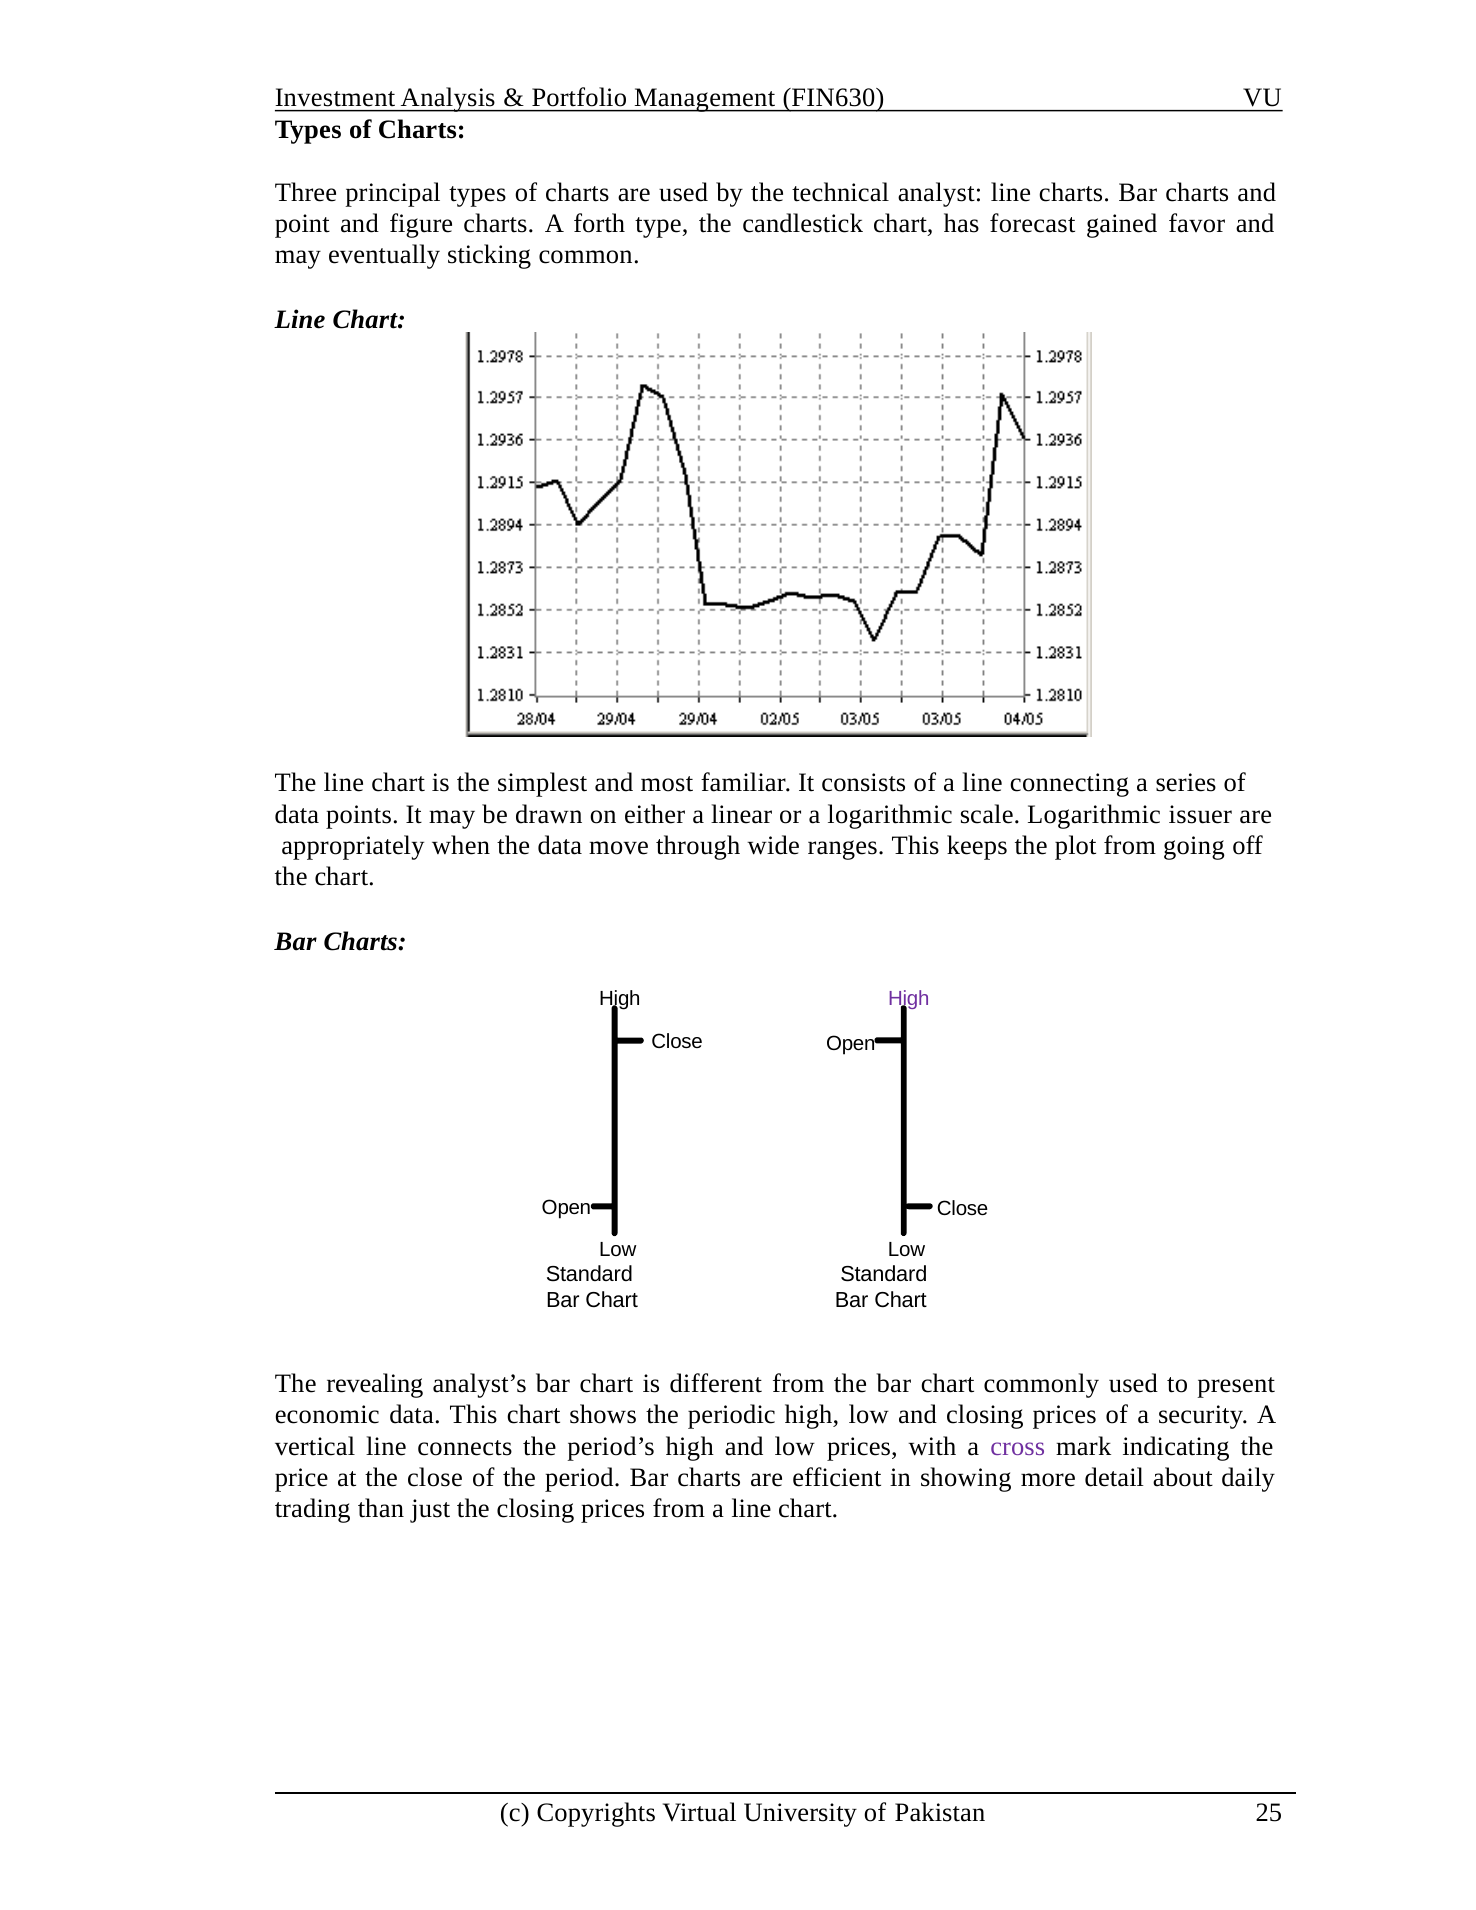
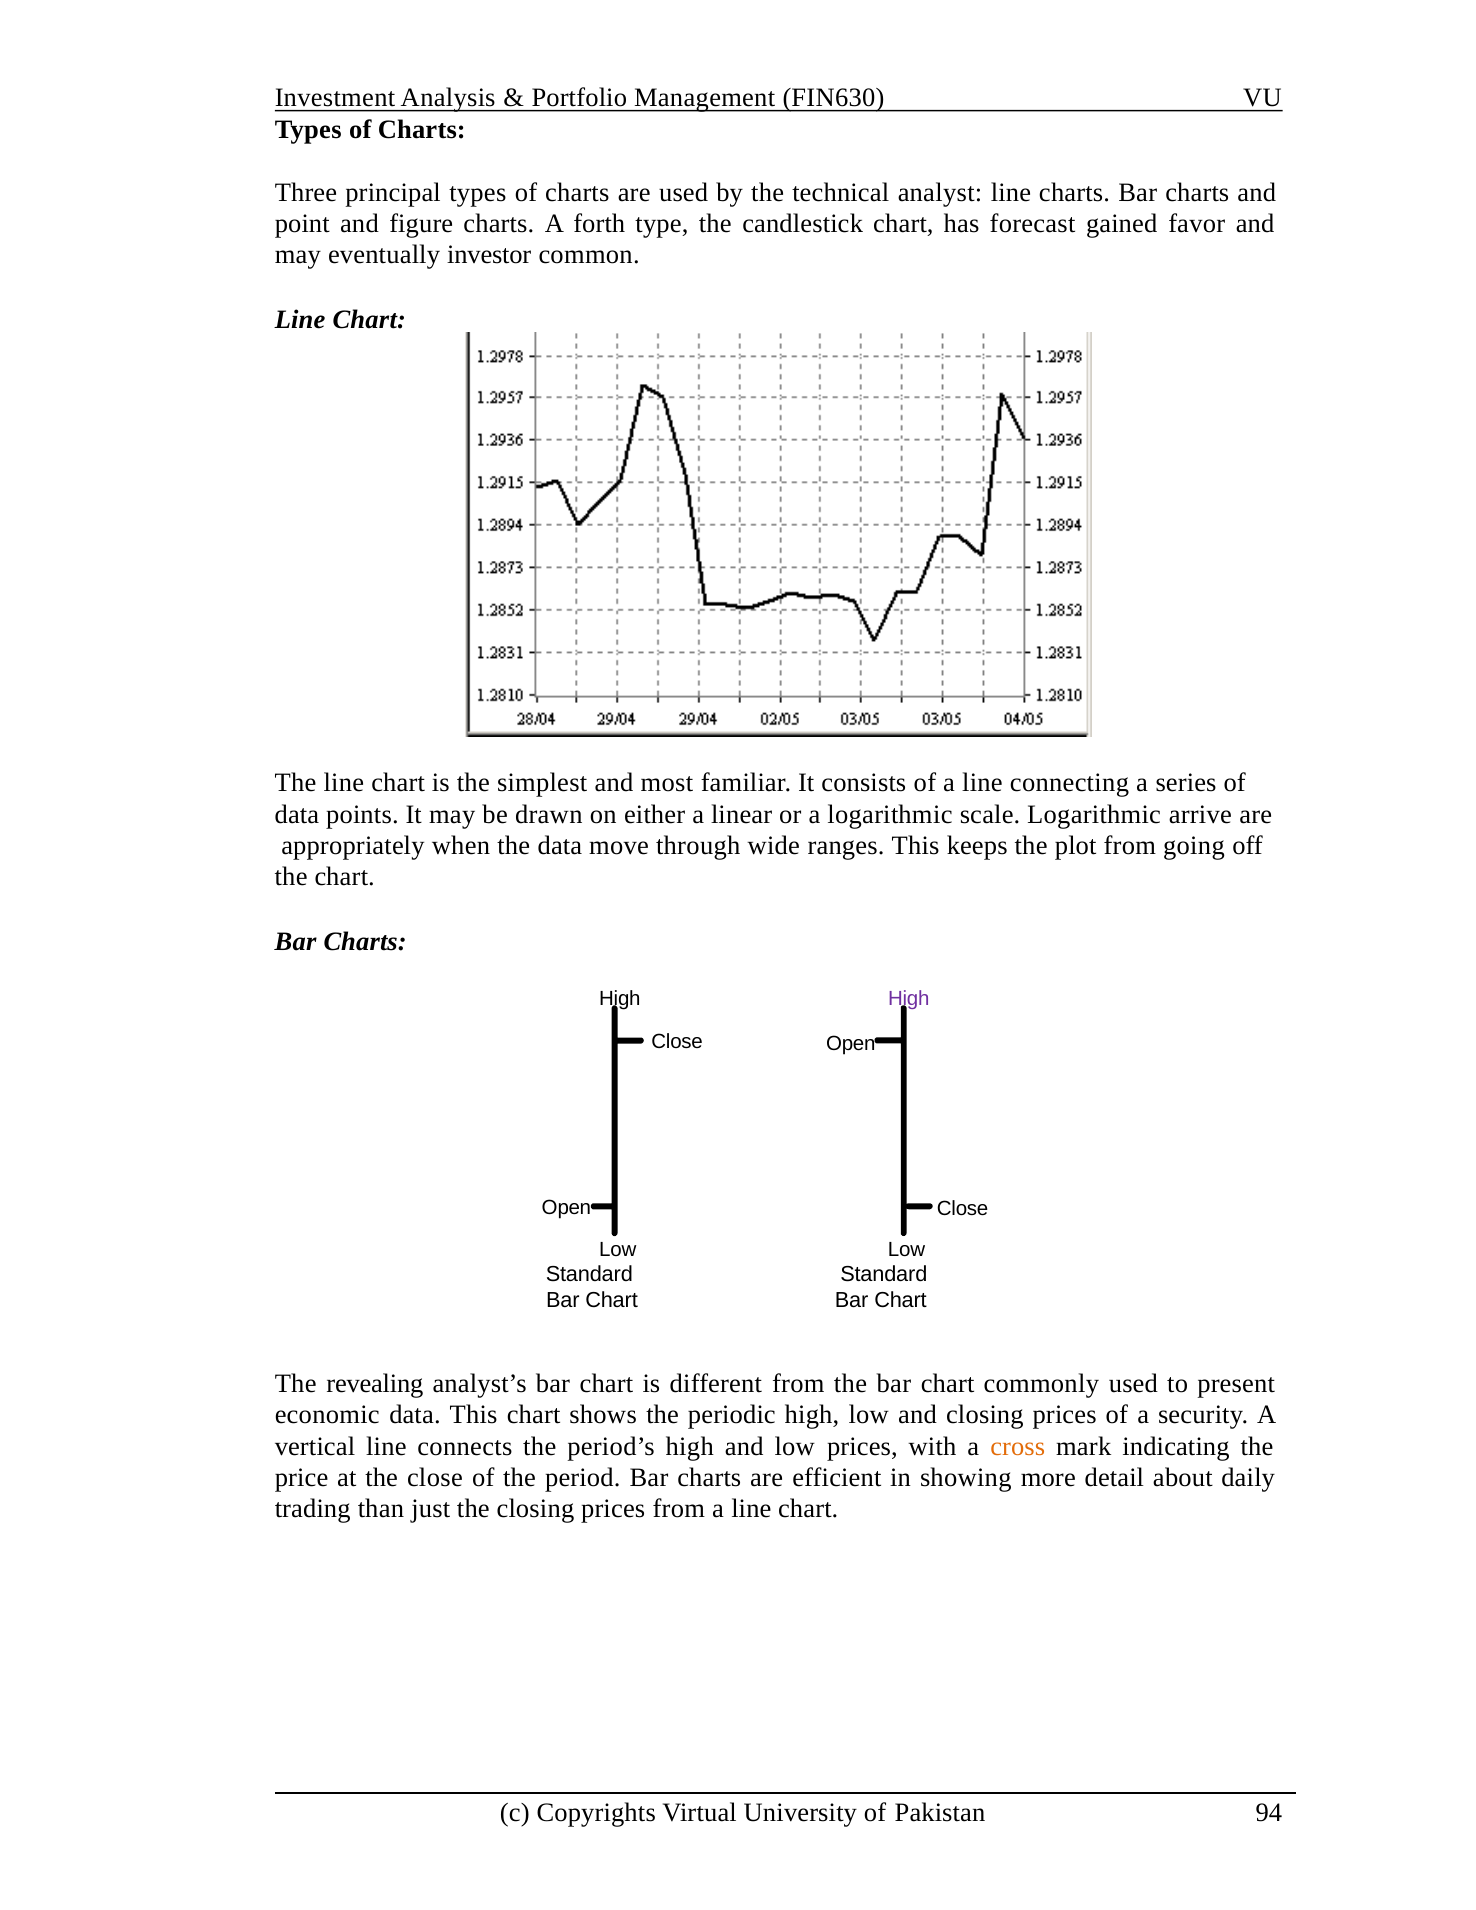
sticking: sticking -> investor (489, 255)
issuer: issuer -> arrive (1200, 814)
cross colour: purple -> orange (1018, 1447)
25: 25 -> 94 (1269, 1813)
